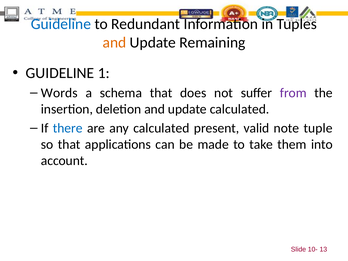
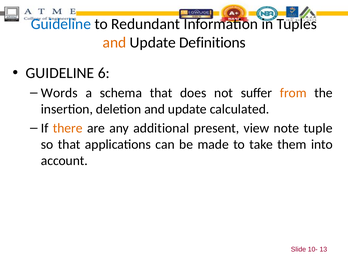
Remaining: Remaining -> Definitions (212, 43)
1: 1 -> 6 (104, 73)
from colour: purple -> orange (293, 93)
there colour: blue -> orange (68, 128)
any calculated: calculated -> additional (161, 128)
valid: valid -> view (256, 128)
